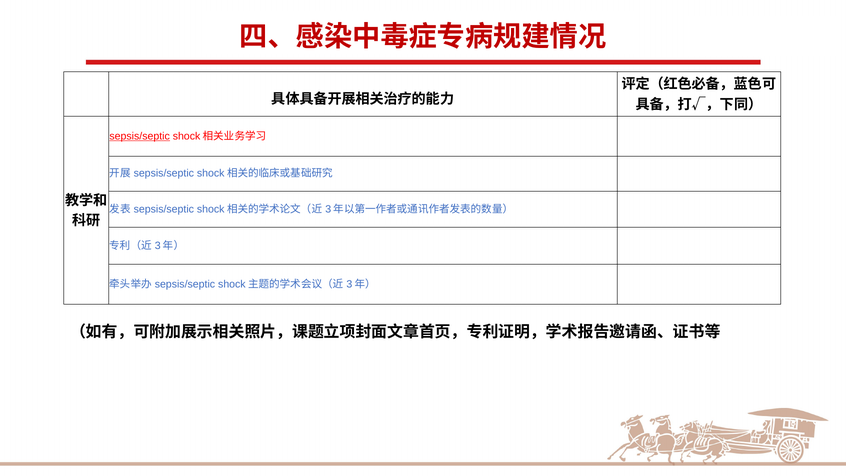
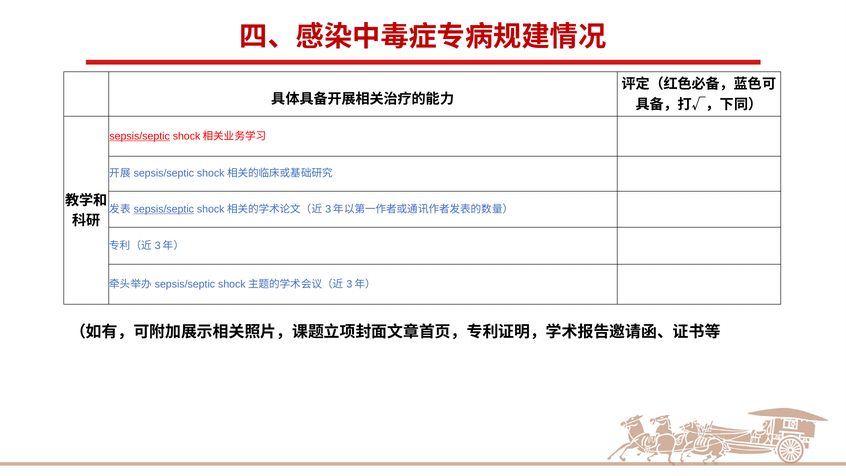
sepsis/septic underline: none -> present (164, 209)
